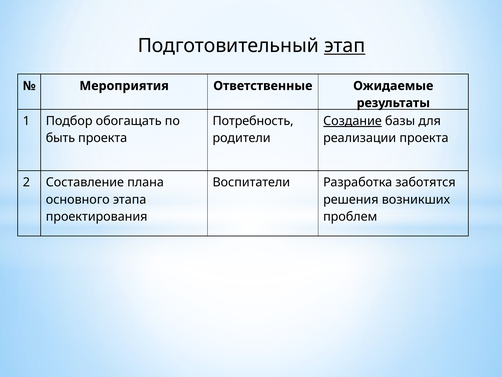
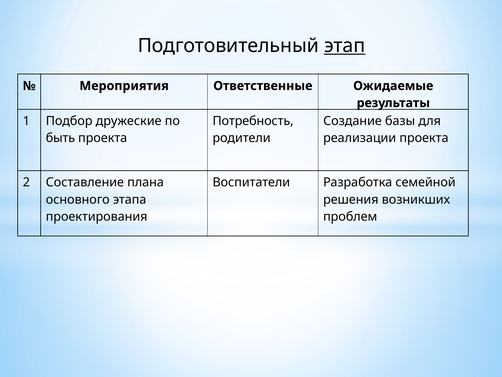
обогащать: обогащать -> дружеские (129, 121)
Создание underline: present -> none (353, 121)
заботятся: заботятся -> семейной (426, 182)
